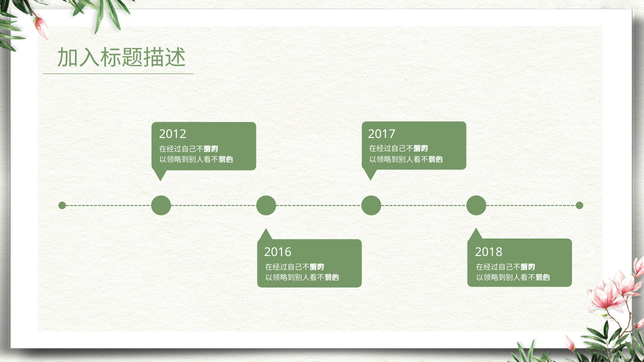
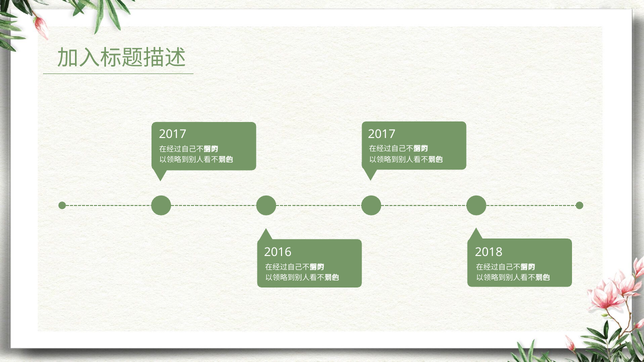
2012: 2012 -> 2017 (173, 134)
